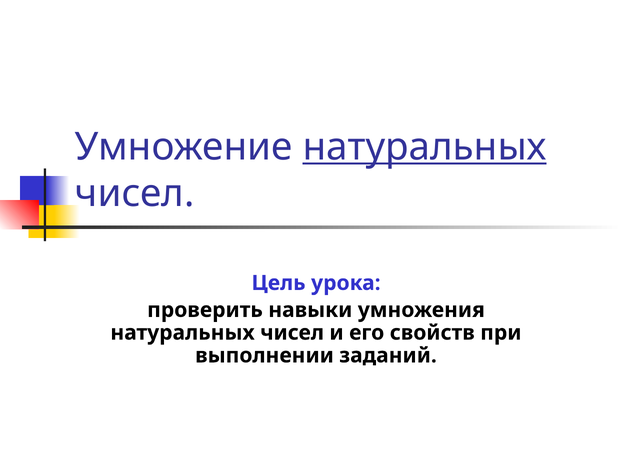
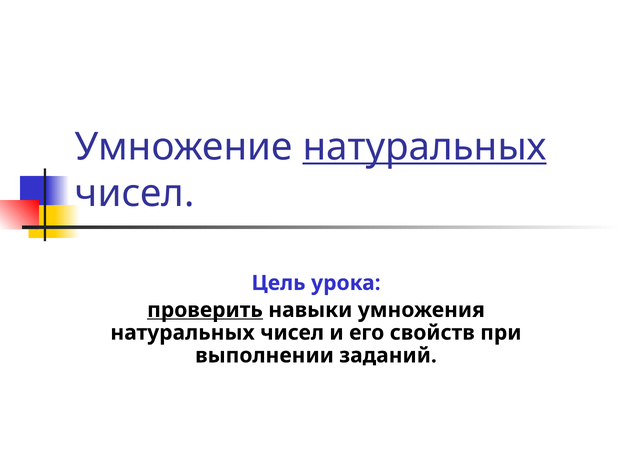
проверить underline: none -> present (205, 310)
